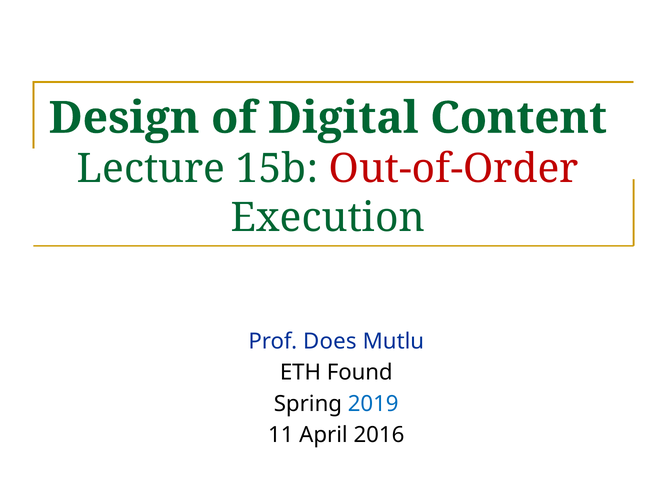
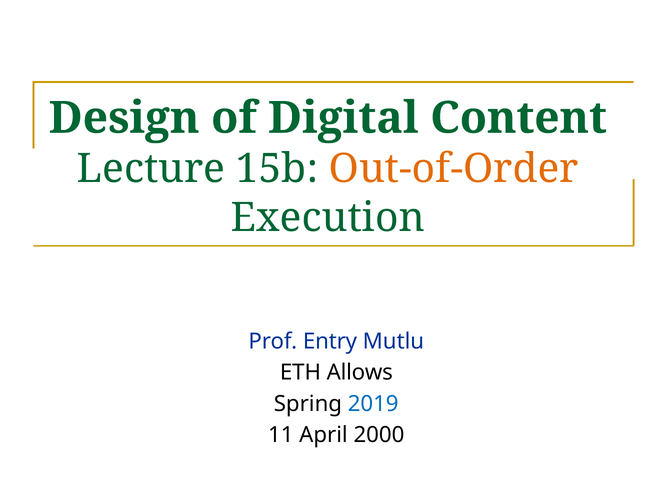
Out-of-Order colour: red -> orange (454, 169)
Does: Does -> Entry (330, 342)
Found: Found -> Allows (360, 373)
2016: 2016 -> 2000 (379, 435)
